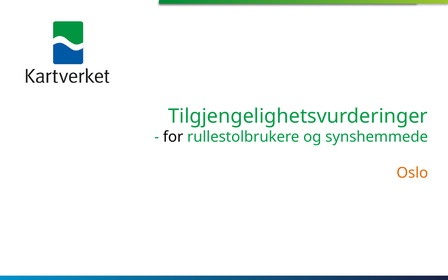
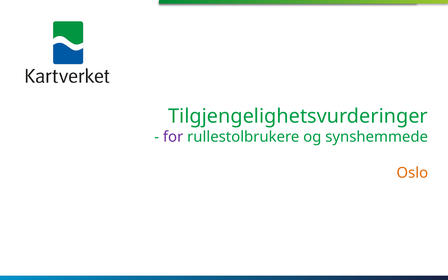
for colour: black -> purple (173, 137)
